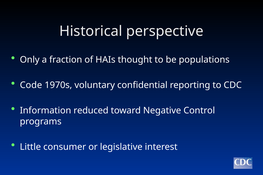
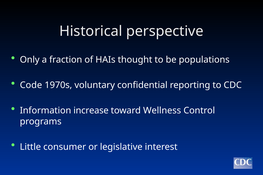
reduced: reduced -> increase (91, 111)
Negative: Negative -> Wellness (162, 111)
